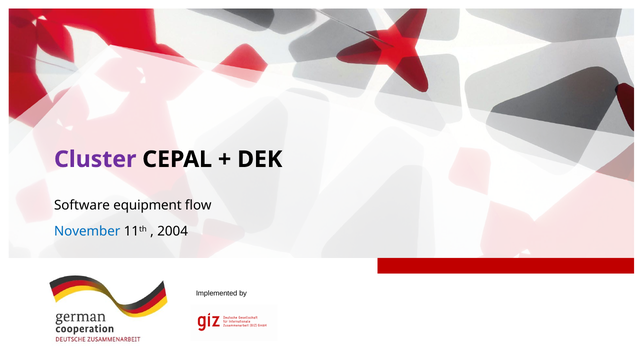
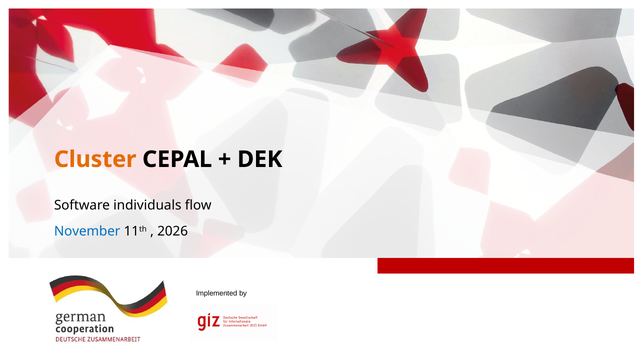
Cluster colour: purple -> orange (95, 159)
equipment: equipment -> individuals (147, 205)
2004: 2004 -> 2026 (173, 231)
